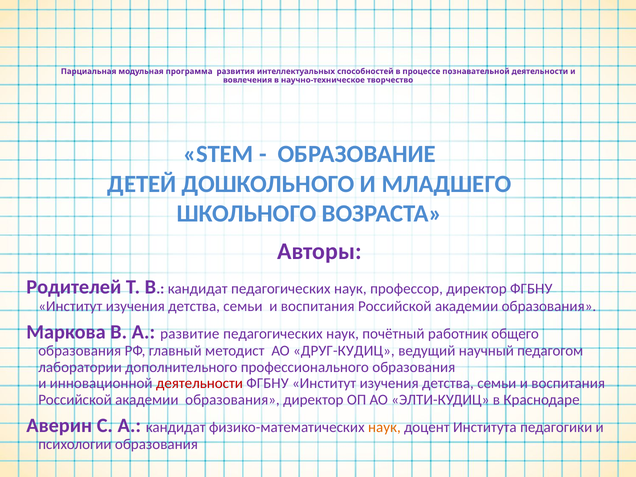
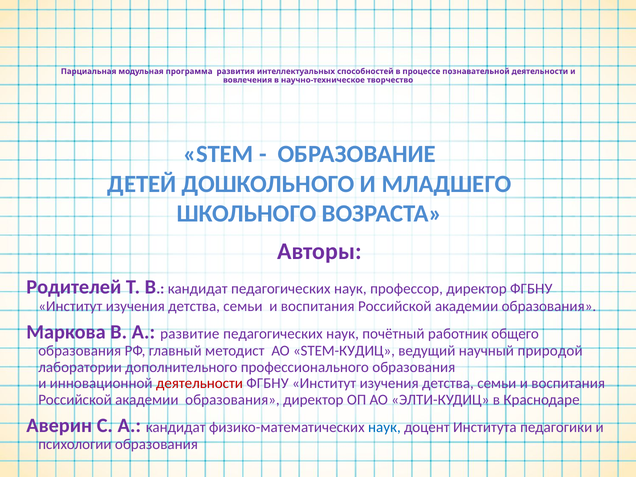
ДРУГ-КУДИЦ: ДРУГ-КУДИЦ -> STEM-КУДИЦ (344, 351)
педагогом: педагогом -> природой (550, 351)
наук colour: orange -> blue (384, 427)
